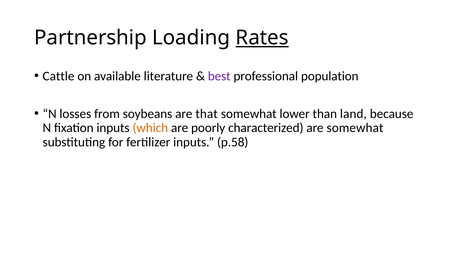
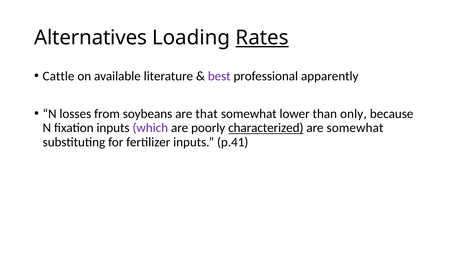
Partnership: Partnership -> Alternatives (91, 38)
population: population -> apparently (330, 76)
land: land -> only (353, 114)
which colour: orange -> purple (150, 128)
characterized underline: none -> present (266, 128)
p.58: p.58 -> p.41 (233, 142)
